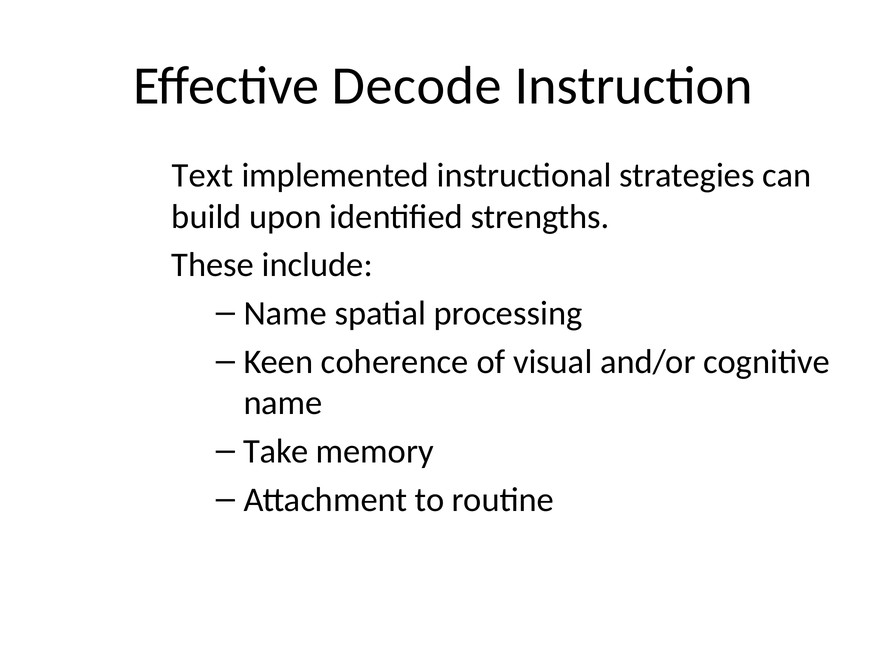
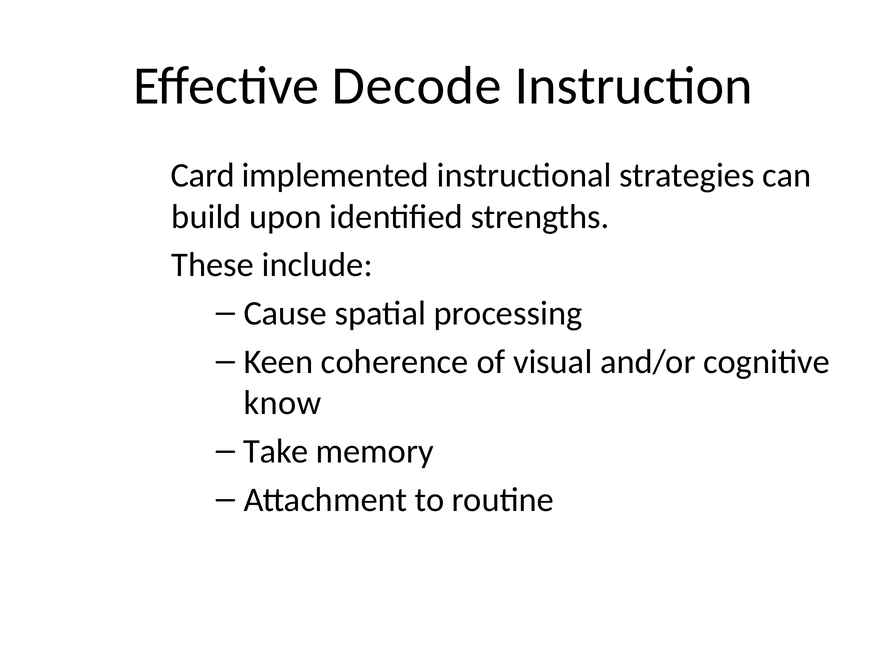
Text: Text -> Card (203, 175)
Name: Name -> Cause (285, 313)
name: name -> know (283, 403)
